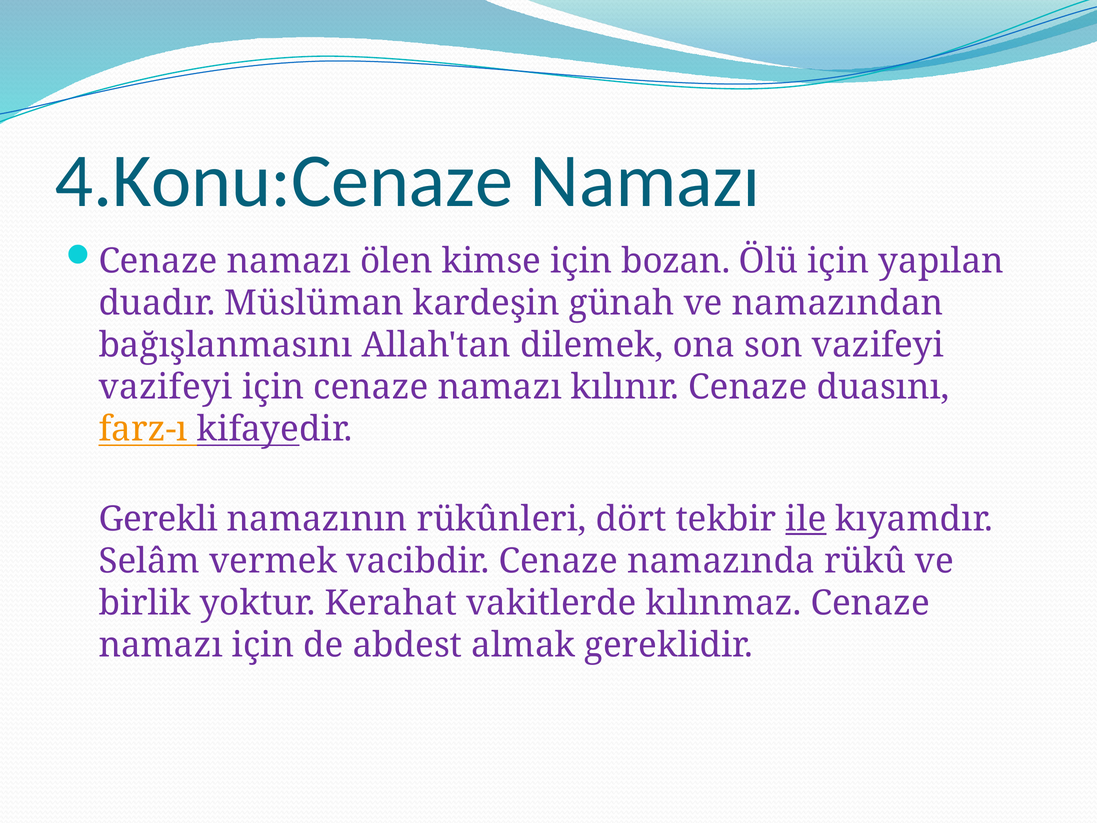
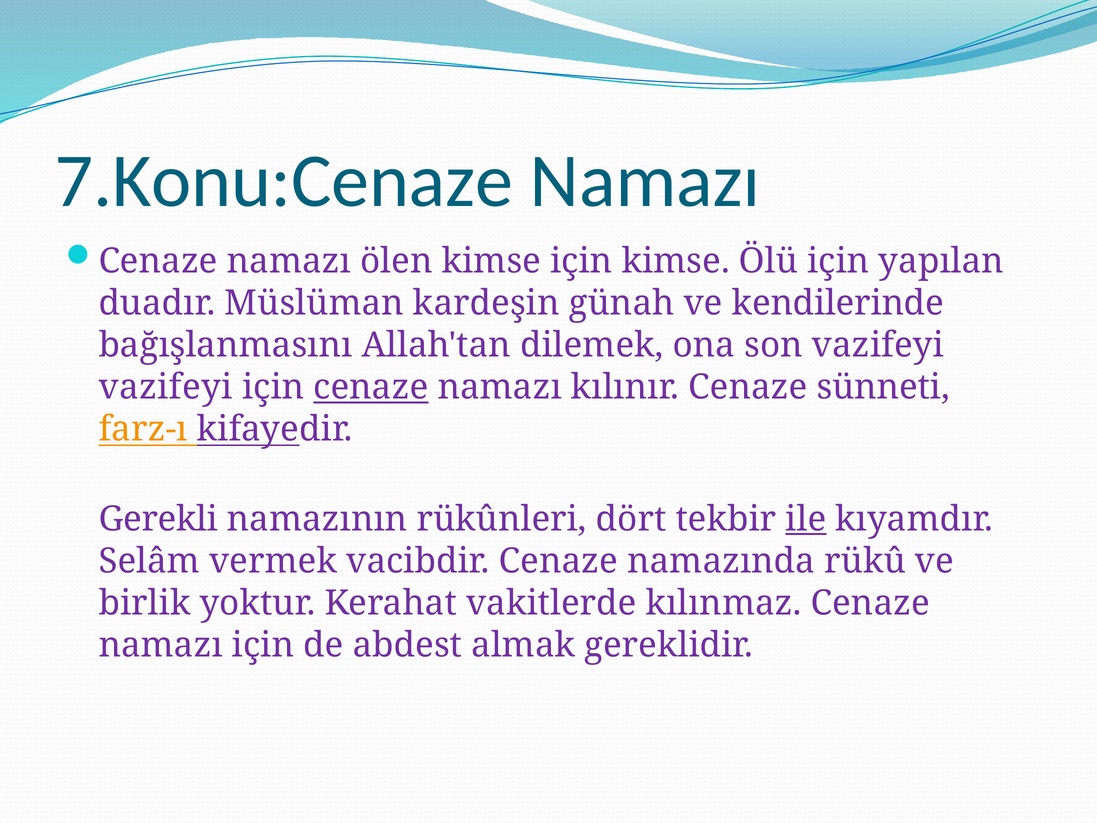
4.Konu:Cenaze: 4.Konu:Cenaze -> 7.Konu:Cenaze (284, 181)
için bozan: bozan -> kimse (676, 261)
namazından: namazından -> kendilerinde (838, 303)
cenaze underline: none -> present (371, 387)
duasını: duasını -> sünneti (883, 387)
